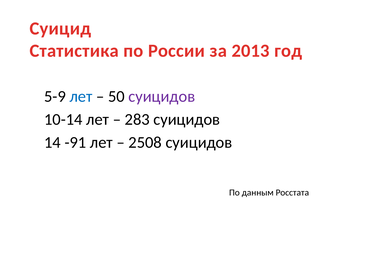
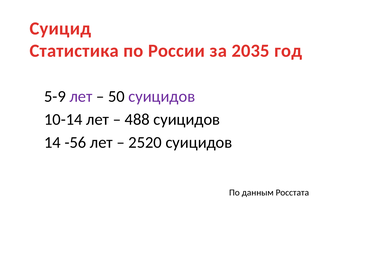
2013: 2013 -> 2035 (251, 51)
лет colour: blue -> purple (81, 97)
283: 283 -> 488 (137, 120)
-91: -91 -> -56 (75, 143)
2508: 2508 -> 2520 (145, 143)
